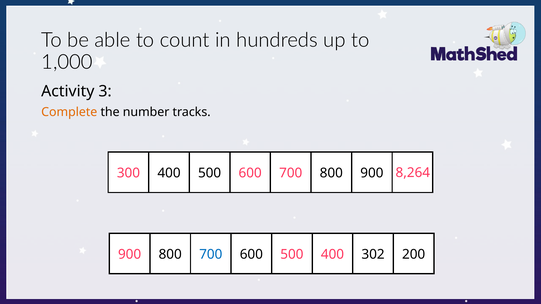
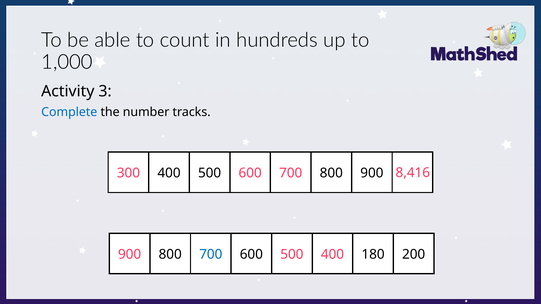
Complete colour: orange -> blue (69, 112)
8,264: 8,264 -> 8,416 (413, 173)
302: 302 -> 180 (373, 255)
